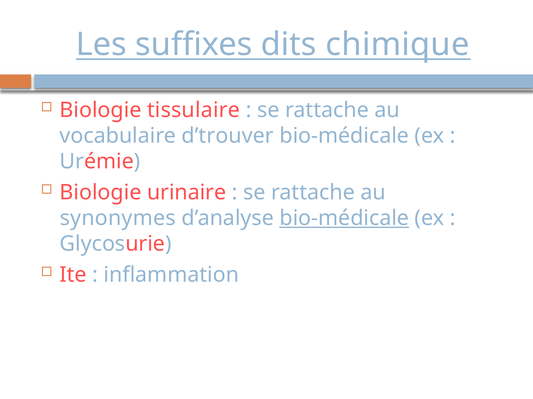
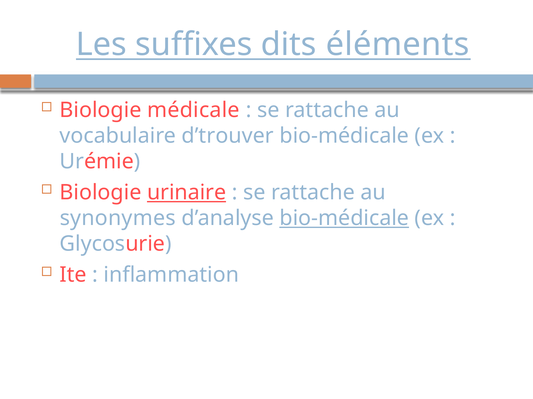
chimique: chimique -> éléments (398, 44)
tissulaire: tissulaire -> médicale (193, 110)
urinaire underline: none -> present (187, 193)
